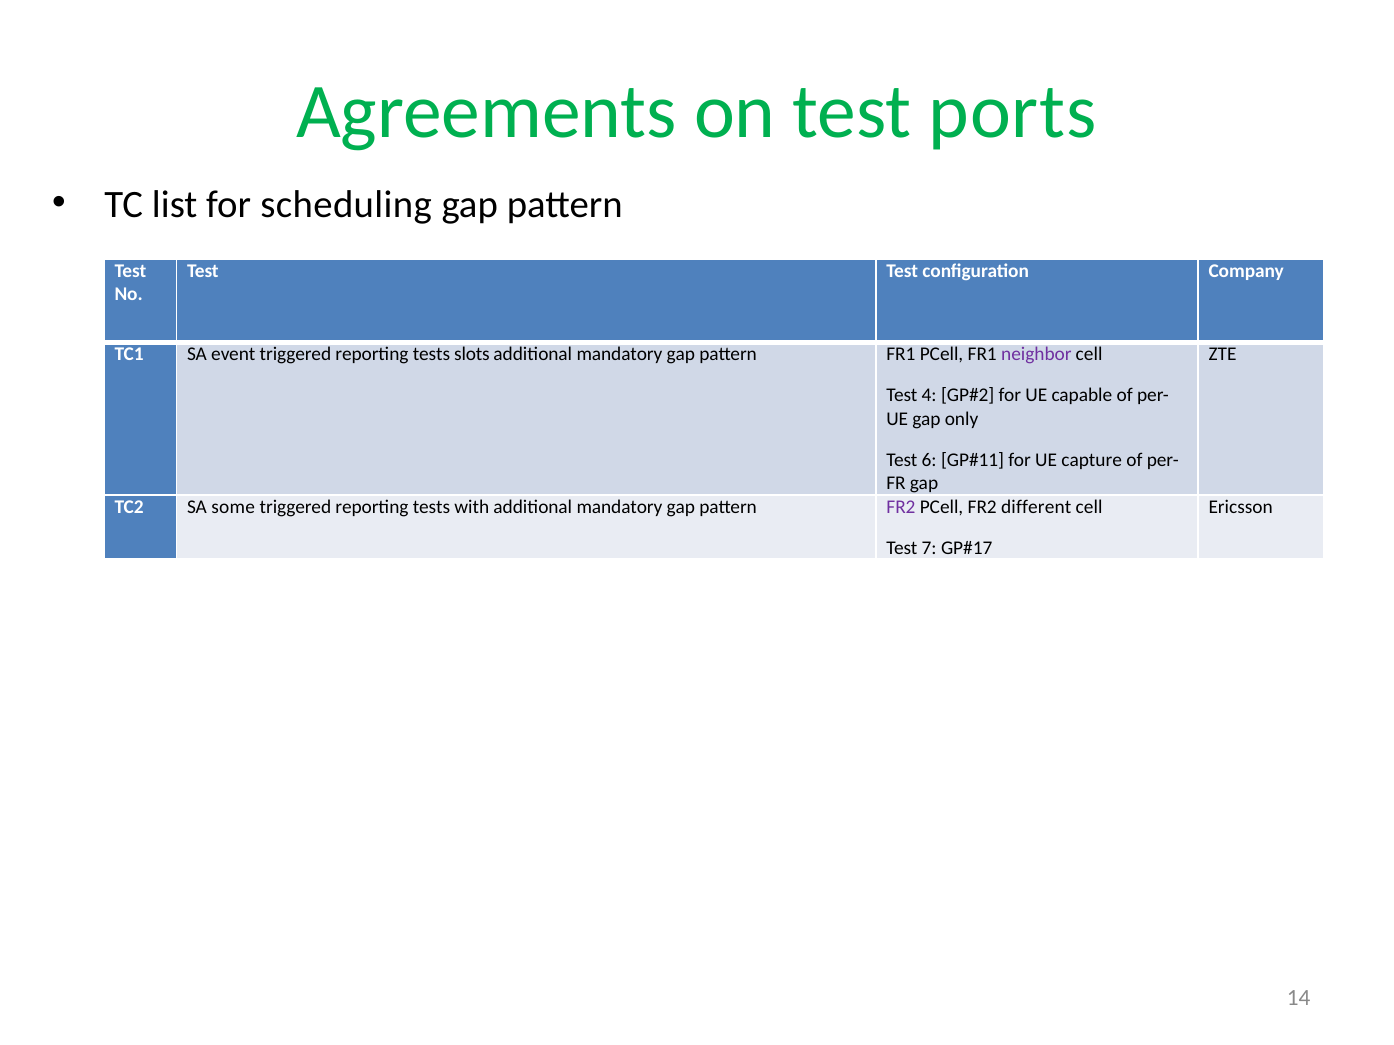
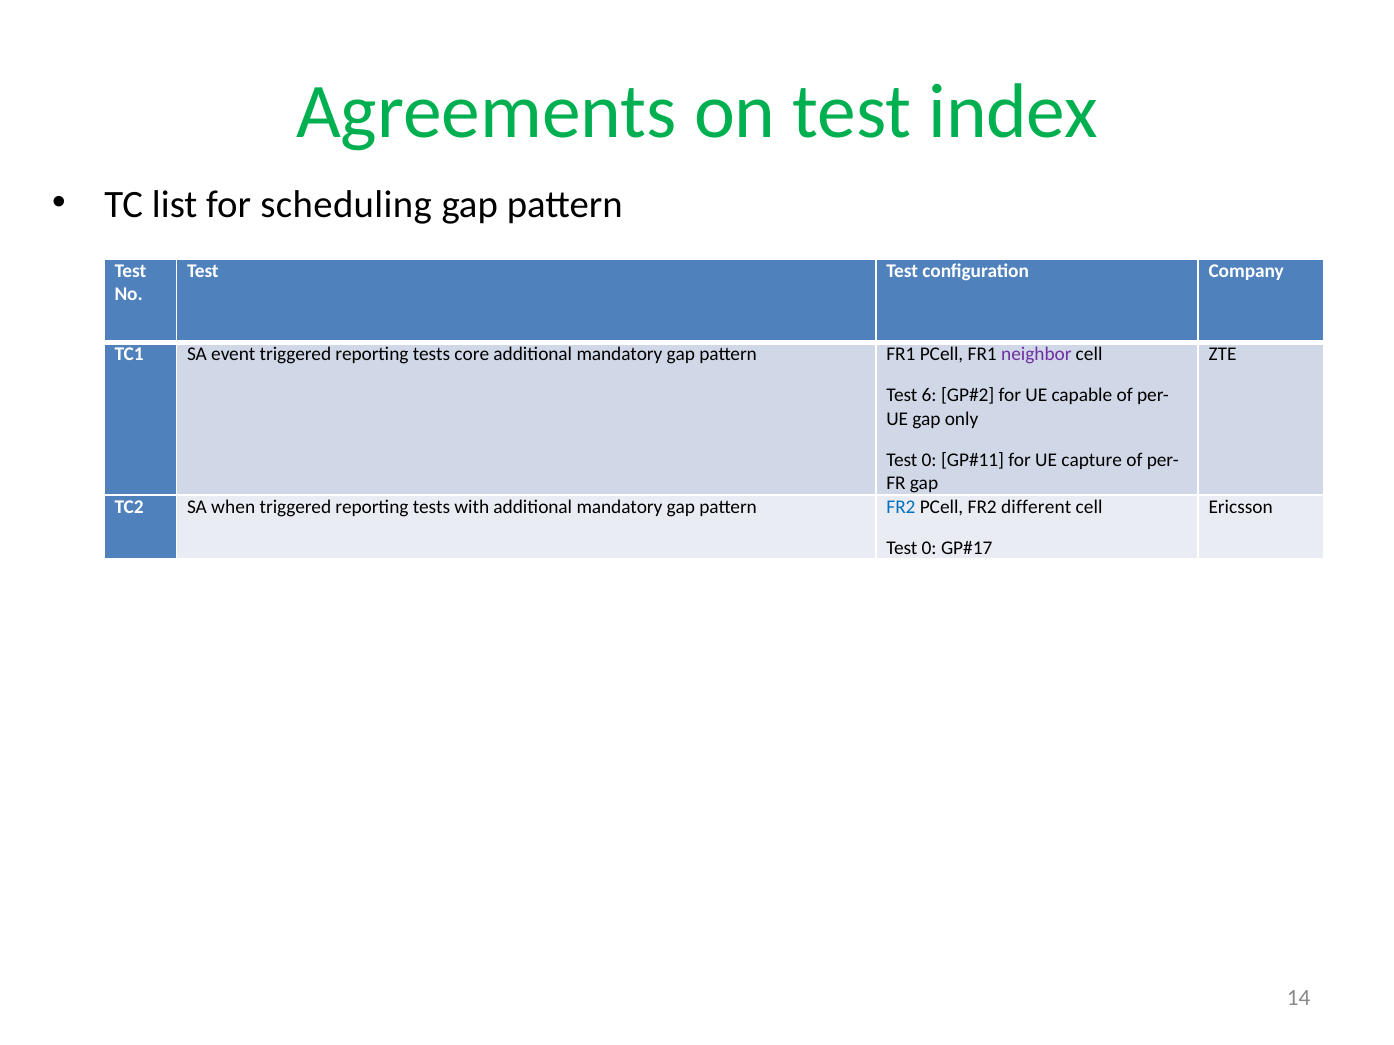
ports: ports -> index (1013, 112)
slots: slots -> core (472, 355)
4: 4 -> 6 (929, 396)
6: 6 -> 0 (929, 460)
some: some -> when (233, 507)
FR2 colour: purple -> blue (901, 507)
7: 7 -> 0 (929, 548)
